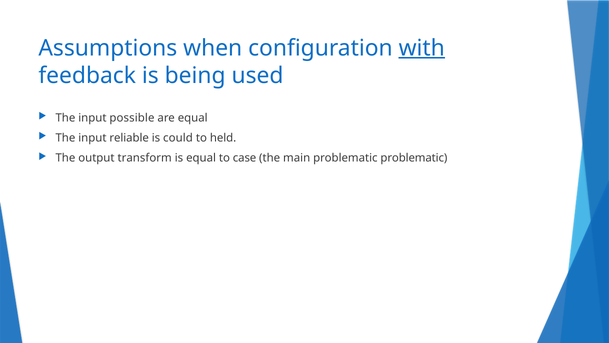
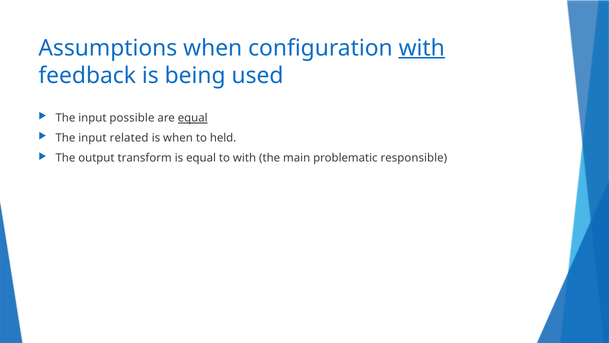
equal underline: none -> present (193, 118)
reliable: reliable -> related (129, 138)
is could: could -> when (178, 138)
to case: case -> with (245, 158)
problematic problematic: problematic -> responsible (414, 158)
